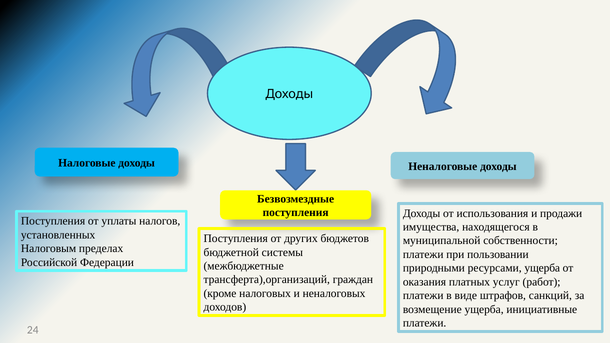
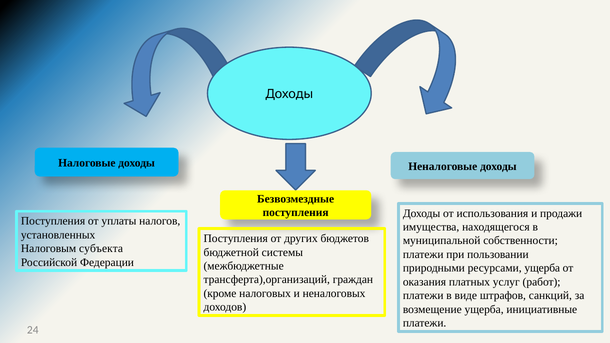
пределах: пределах -> субъекта (101, 249)
